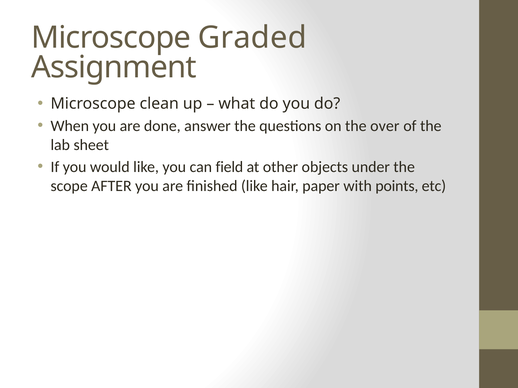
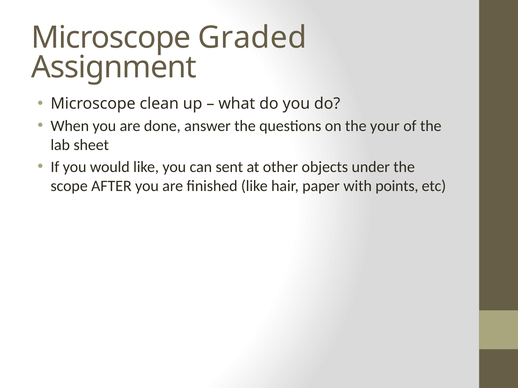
over: over -> your (385, 126)
field: field -> sent (229, 167)
